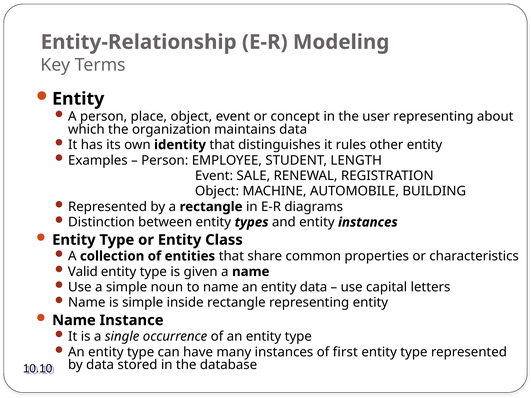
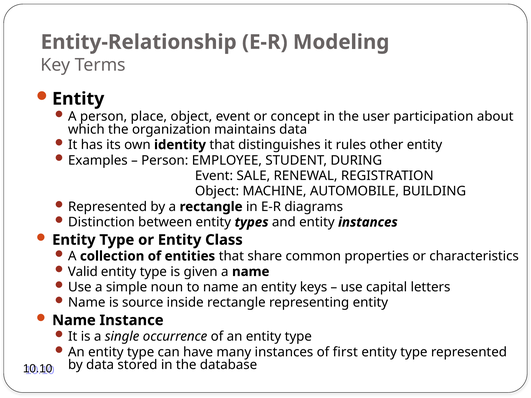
user representing: representing -> participation (433, 117)
LENGTH: LENGTH -> DURING (356, 160)
entity data: data -> keys (314, 287)
is simple: simple -> source (143, 303)
